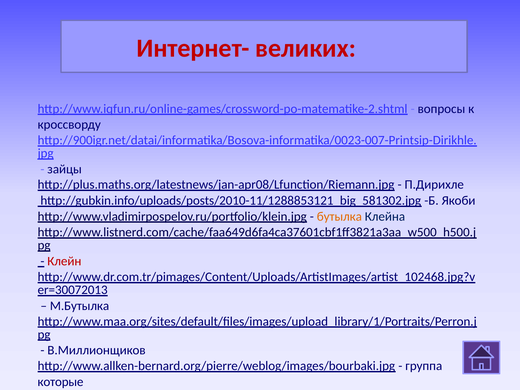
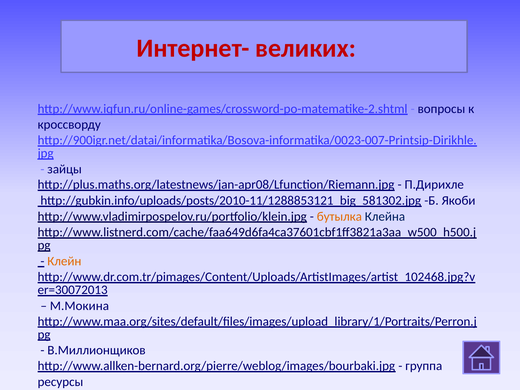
Клейн colour: red -> orange (64, 261)
М.Бутылка: М.Бутылка -> М.Мокина (79, 306)
которые: которые -> ресурсы (60, 382)
